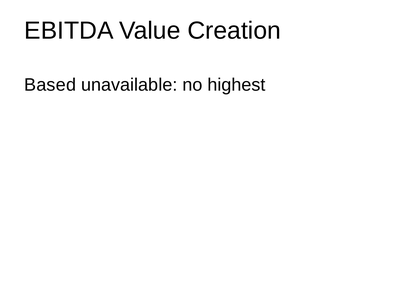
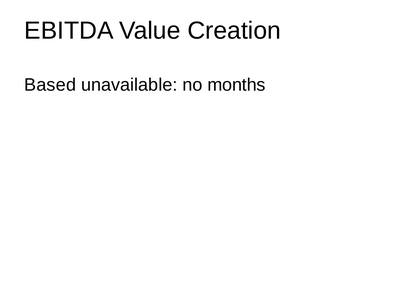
highest: highest -> months (236, 85)
